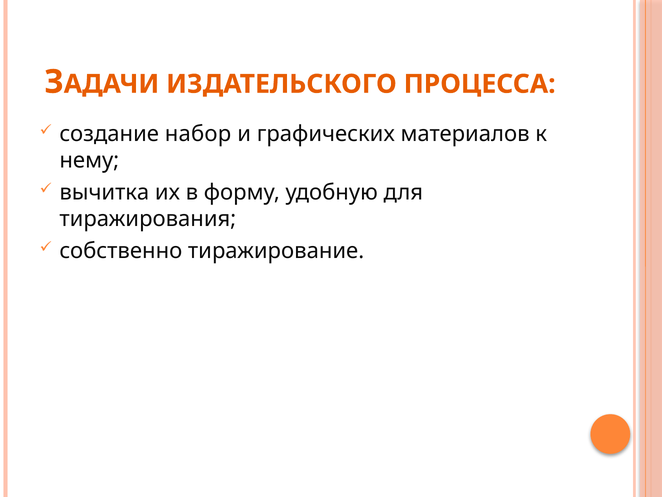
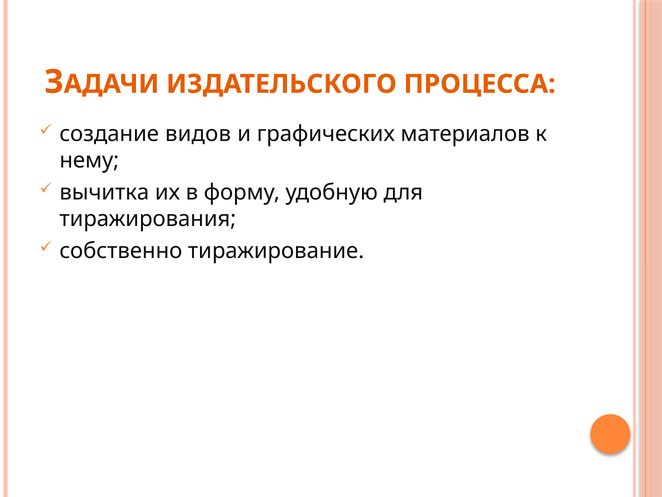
набор: набор -> видов (198, 134)
